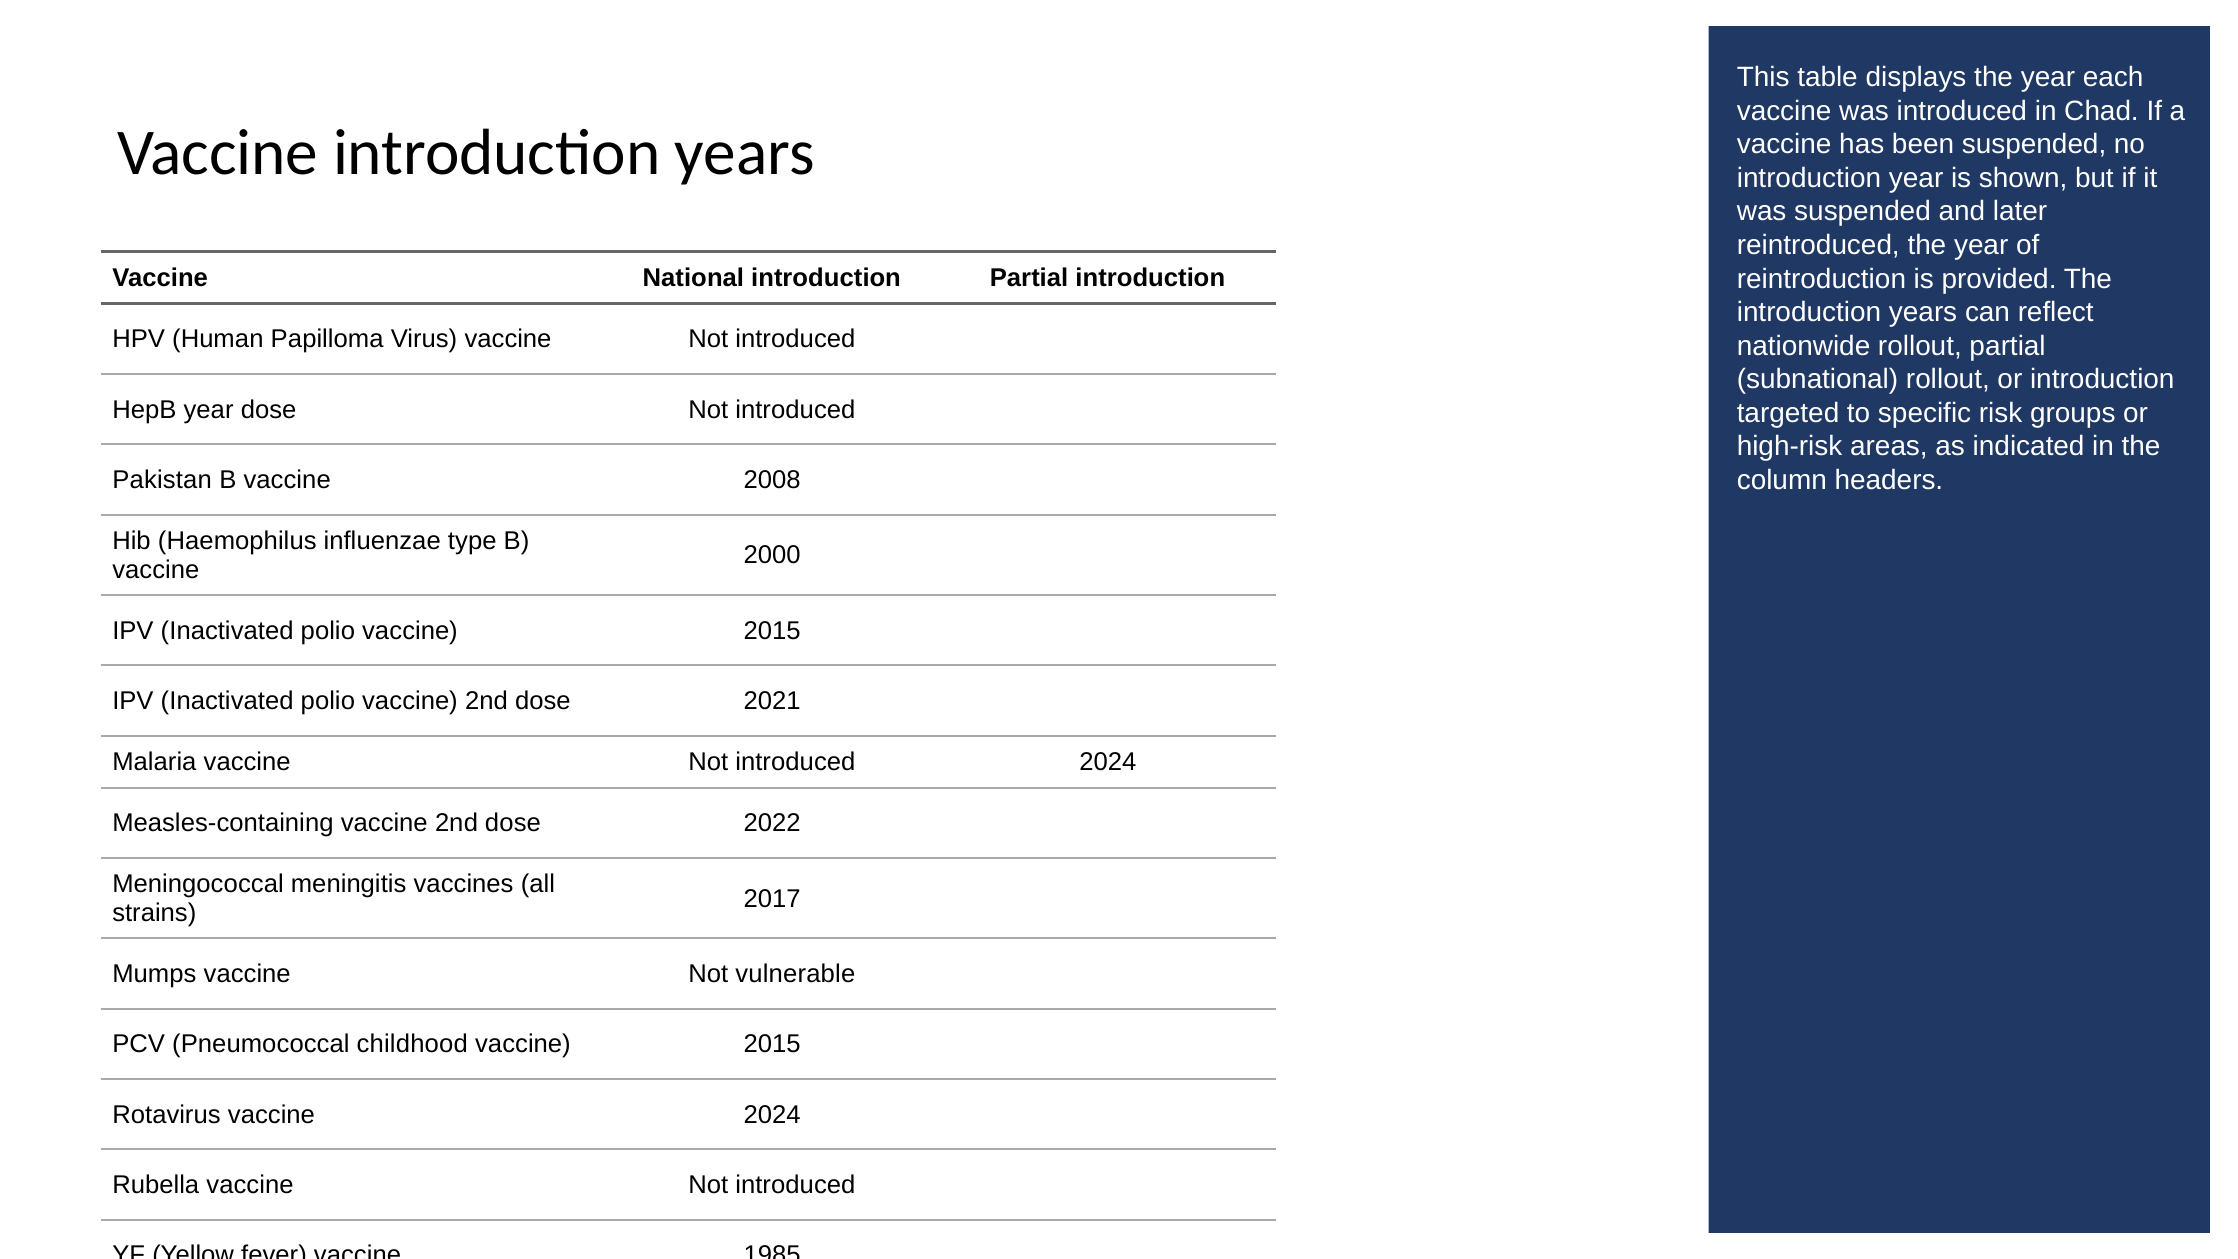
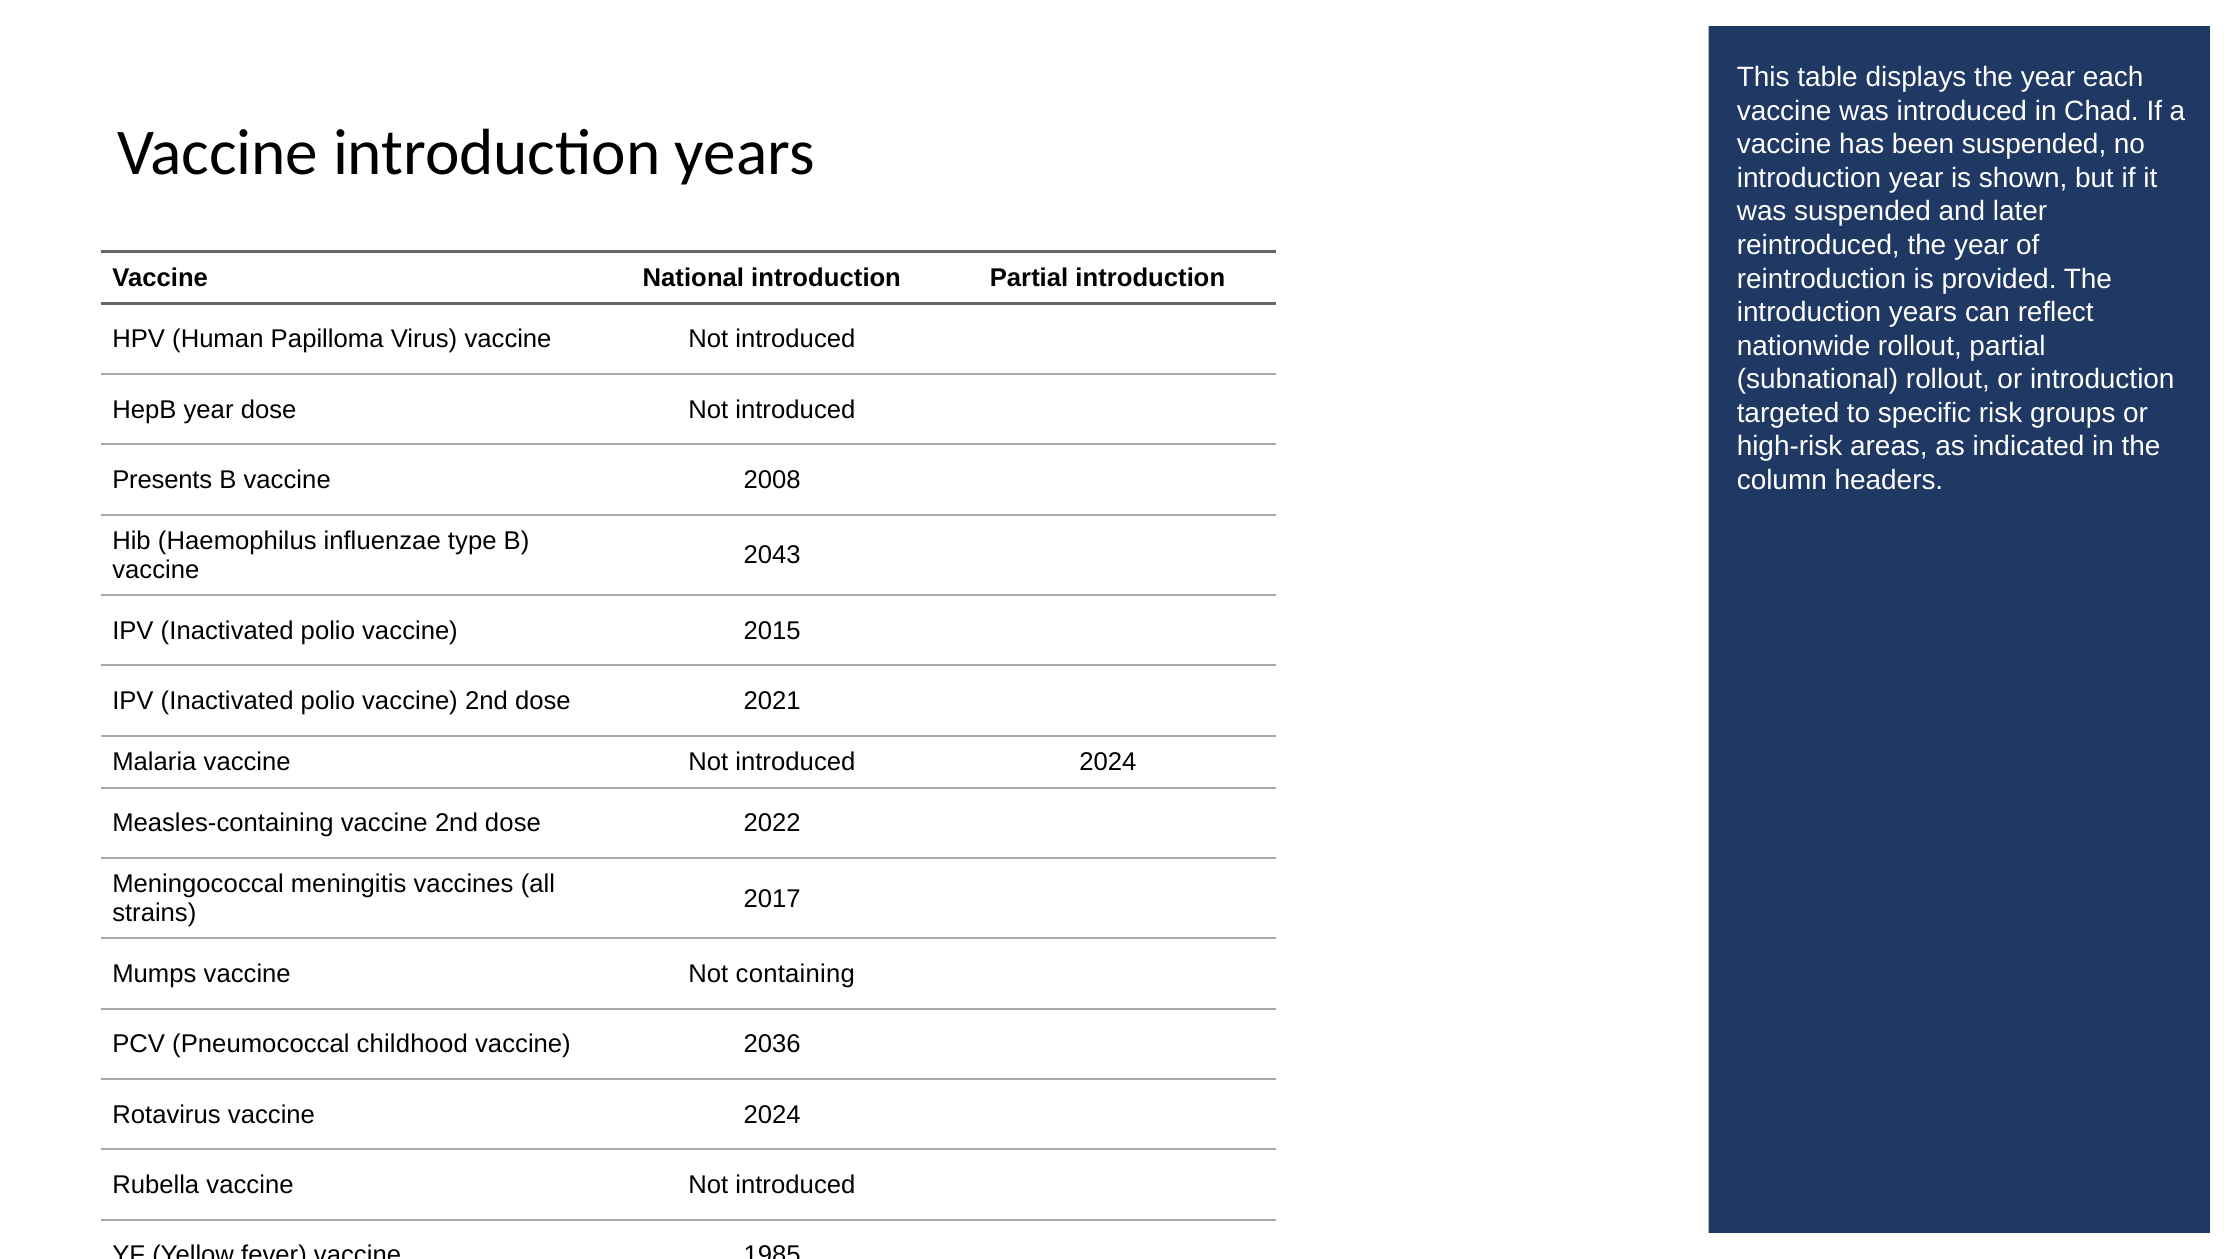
Pakistan: Pakistan -> Presents (162, 480)
2000: 2000 -> 2043 (772, 555)
vulnerable: vulnerable -> containing (795, 974)
2015: 2015 -> 2036 (772, 1044)
